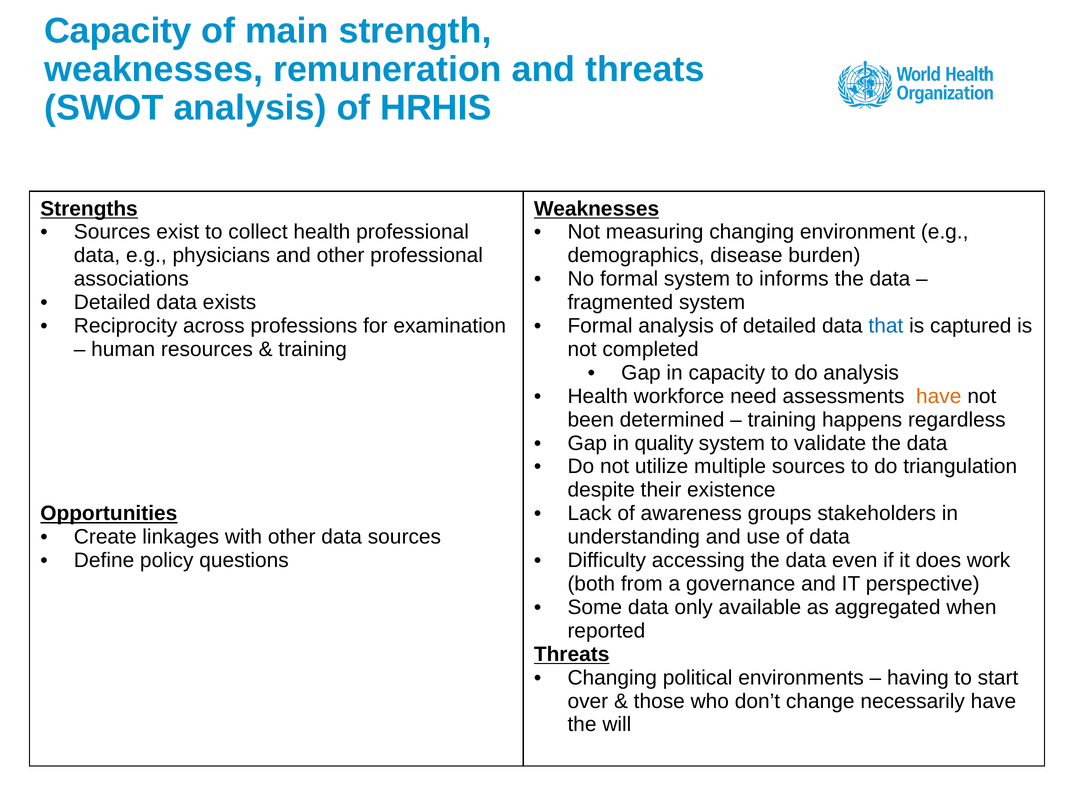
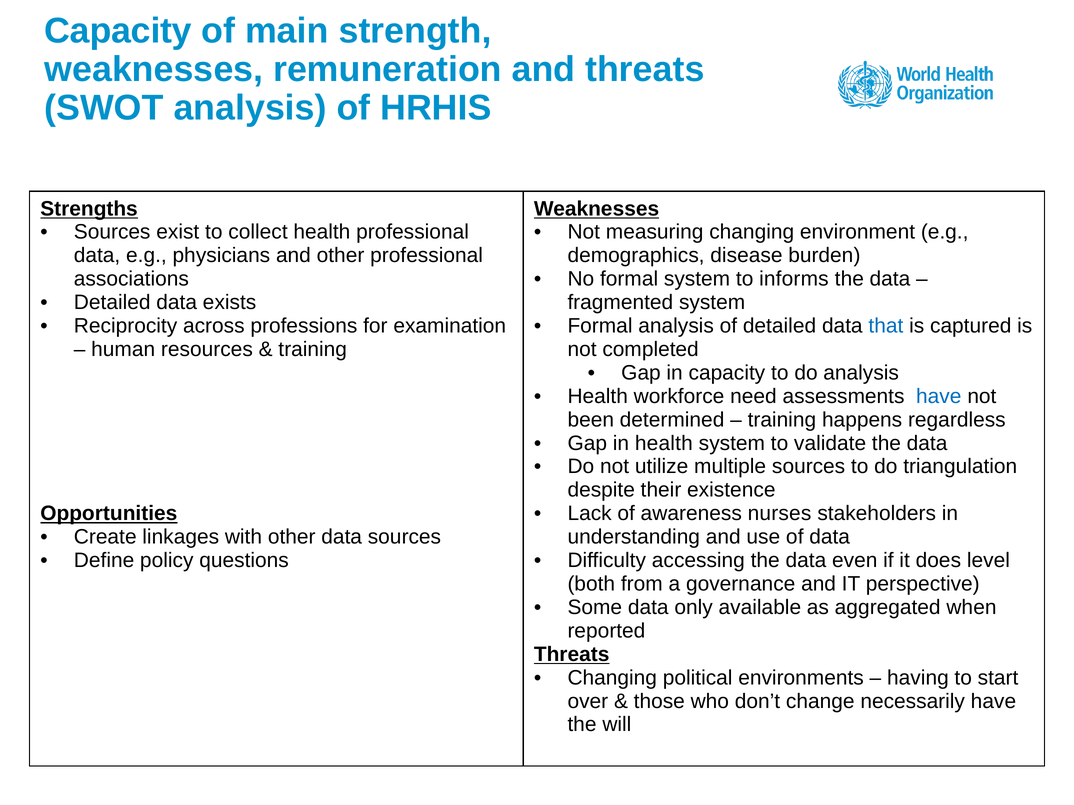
have colour: orange -> blue (939, 396)
in quality: quality -> health (664, 443)
groups: groups -> nurses (780, 514)
work: work -> level (988, 561)
